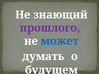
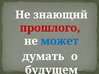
прошлого colour: purple -> red (50, 28)
